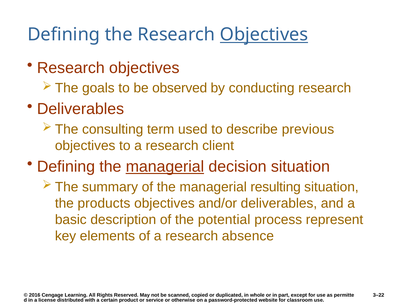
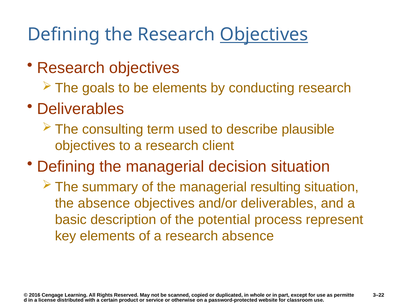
be observed: observed -> elements (180, 88)
previous: previous -> plausible (308, 129)
managerial underline: present -> none (165, 167)
the products: products -> absence (104, 203)
